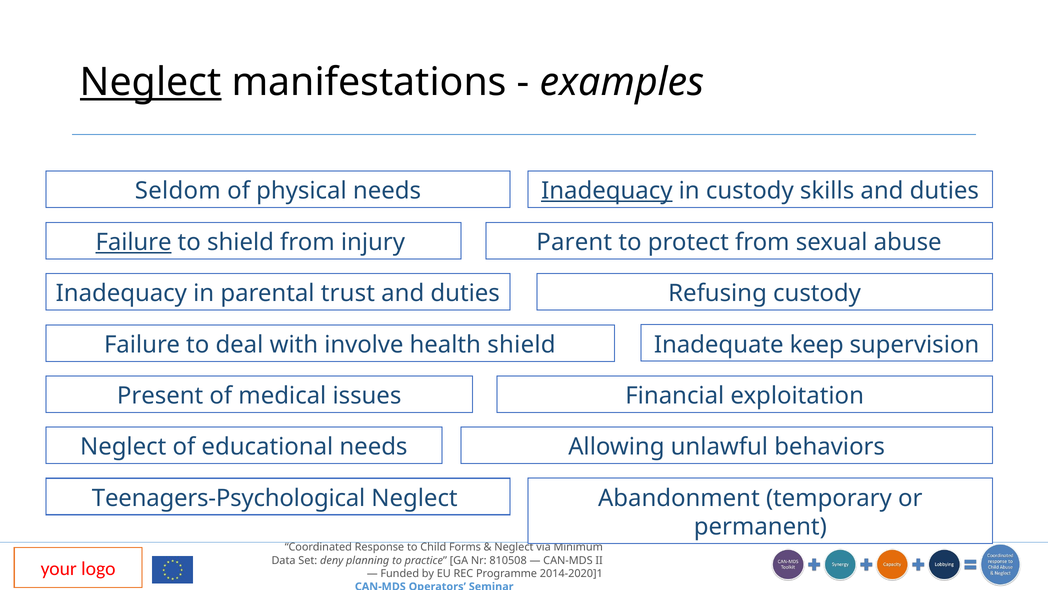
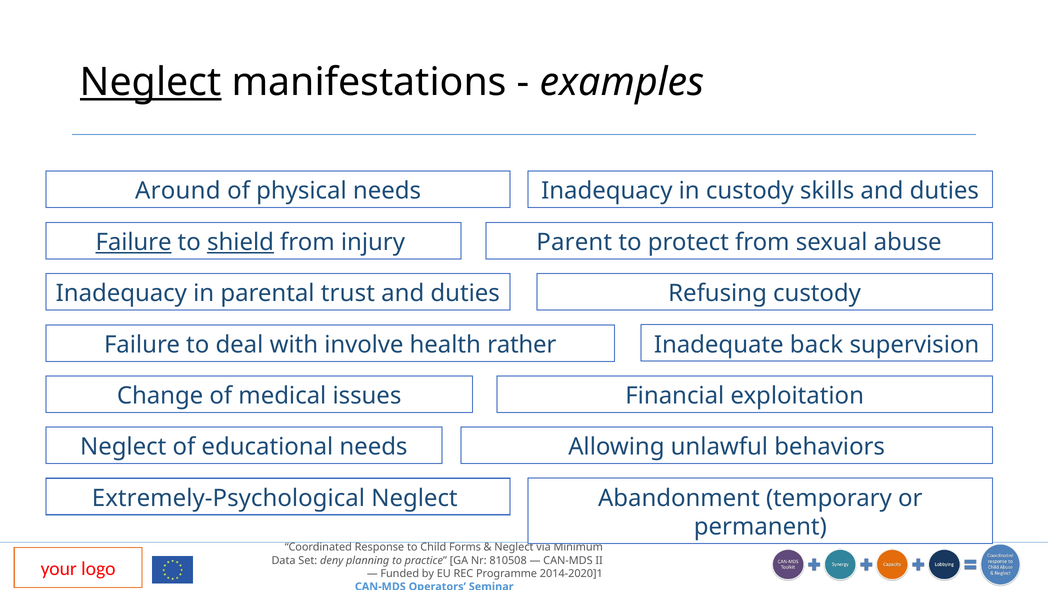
Seldom: Seldom -> Around (178, 191)
Inadequacy underline: present -> none (607, 191)
shield underline: none -> present (241, 242)
keep: keep -> back (816, 344)
health shield: shield -> rather (522, 344)
Present: Present -> Change (160, 395)
Teenagers-Psychological: Teenagers-Psychological -> Extremely-Psychological (228, 498)
